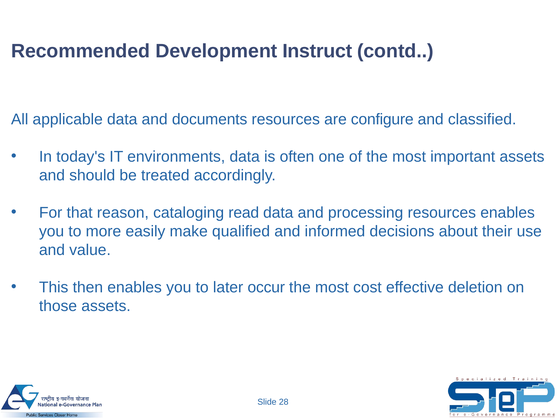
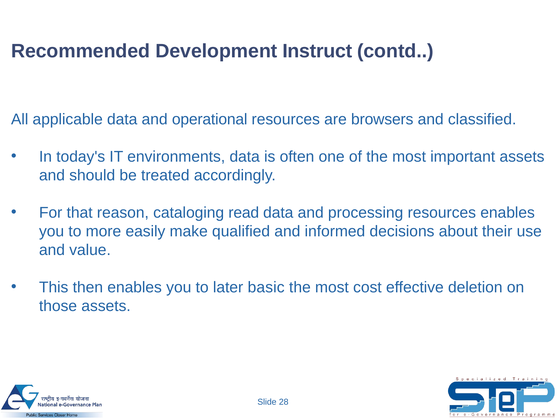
documents: documents -> operational (210, 119)
configure: configure -> browsers (382, 119)
occur: occur -> basic (266, 287)
